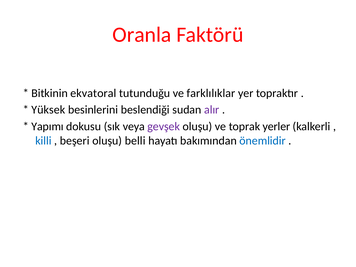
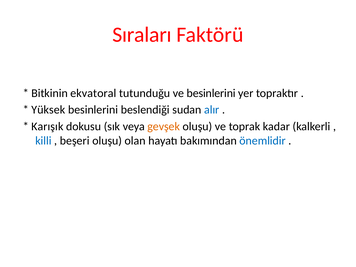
Oranla: Oranla -> Sıraları (142, 35)
ve farklılıklar: farklılıklar -> besinlerini (211, 93)
alır colour: purple -> blue (212, 110)
Yapımı: Yapımı -> Karışık (47, 126)
gevşek colour: purple -> orange (164, 126)
yerler: yerler -> kadar (276, 126)
belli: belli -> olan (135, 141)
